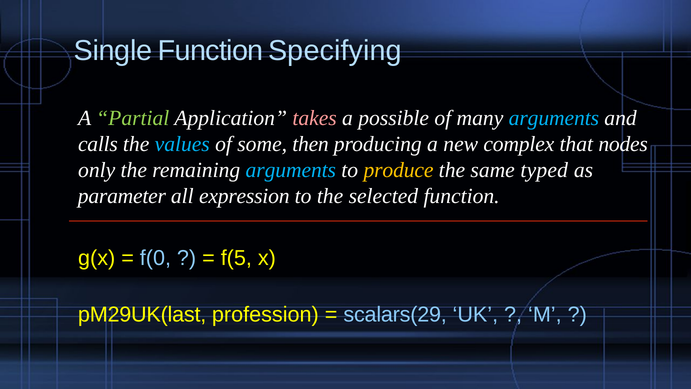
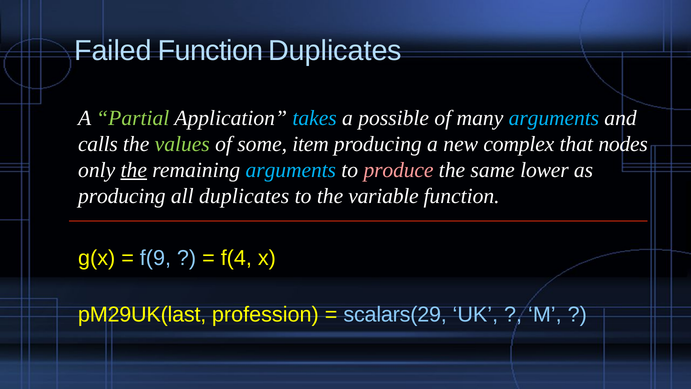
Single: Single -> Failed (113, 51)
Function Specifying: Specifying -> Duplicates (335, 51)
takes colour: pink -> light blue (315, 118)
values colour: light blue -> light green (182, 144)
then: then -> item (311, 144)
the underline: none -> present (134, 170)
produce colour: yellow -> pink (399, 170)
typed: typed -> lower (544, 170)
parameter: parameter -> producing (122, 196)
all expression: expression -> duplicates (244, 196)
selected: selected -> variable (383, 196)
f(0: f(0 -> f(9 (155, 258)
f(5: f(5 -> f(4 (236, 258)
